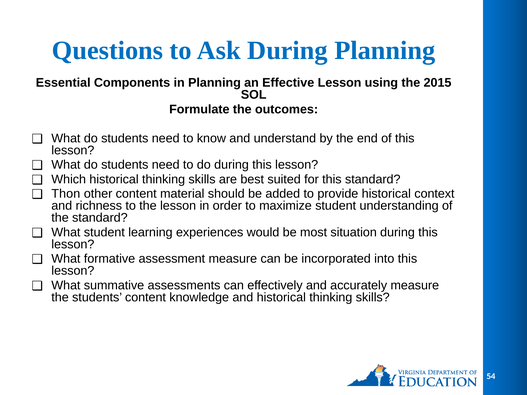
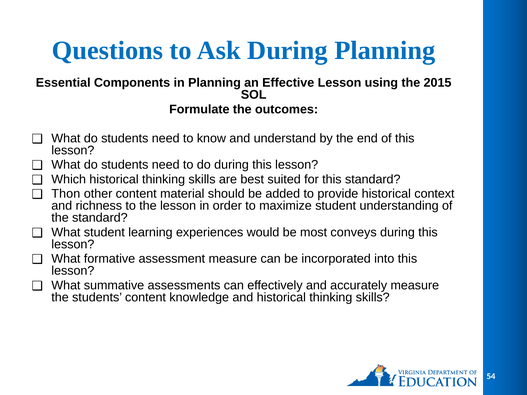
situation: situation -> conveys (354, 232)
